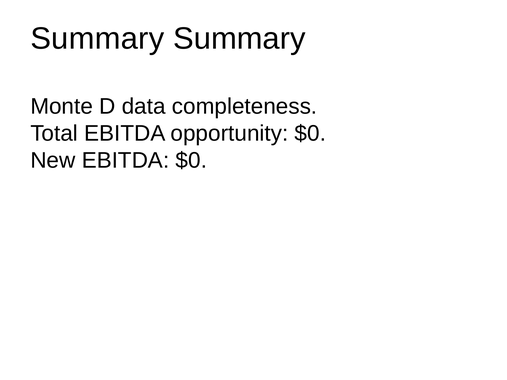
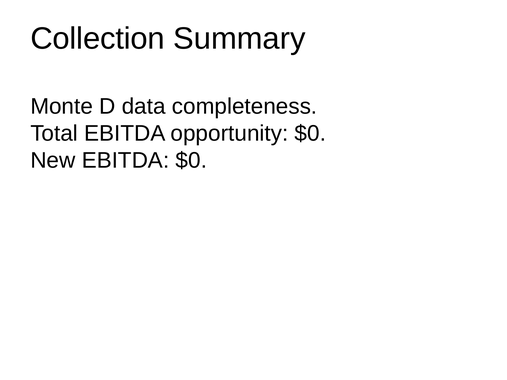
Summary: Summary -> Collection (98, 38)
